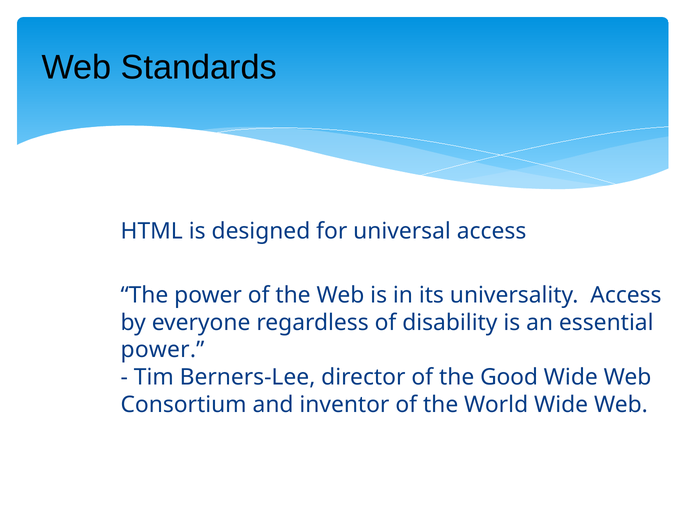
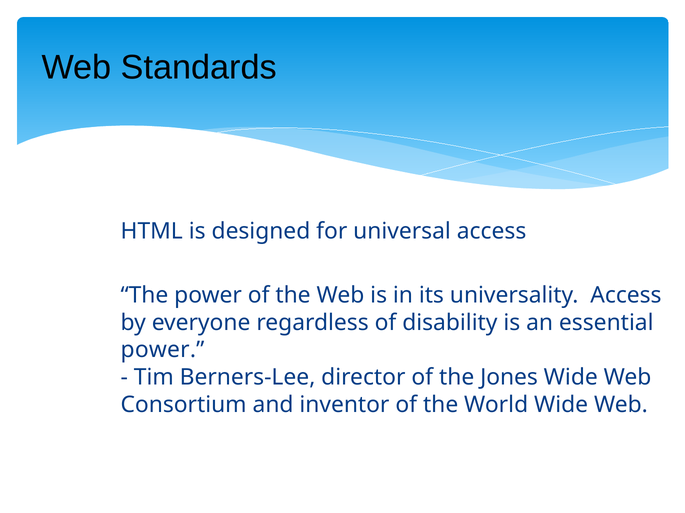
Good: Good -> Jones (509, 378)
